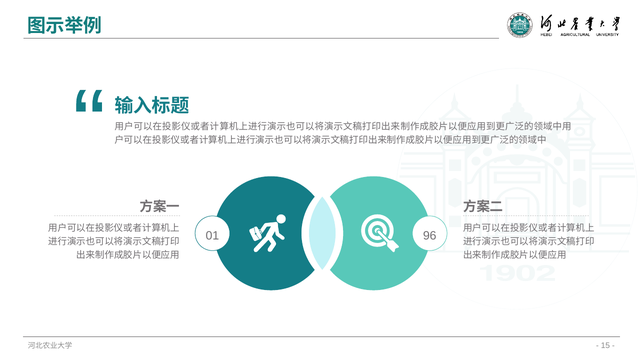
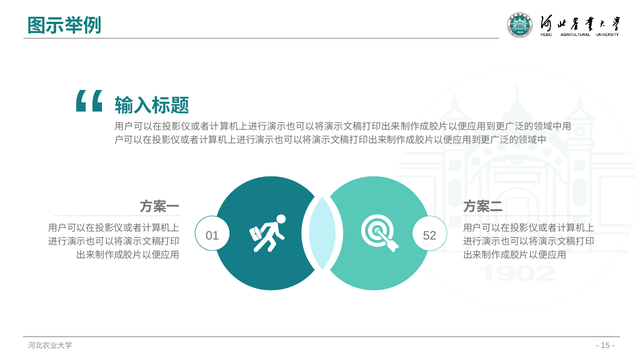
96: 96 -> 52 (430, 235)
